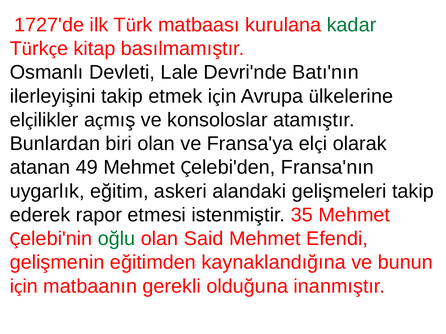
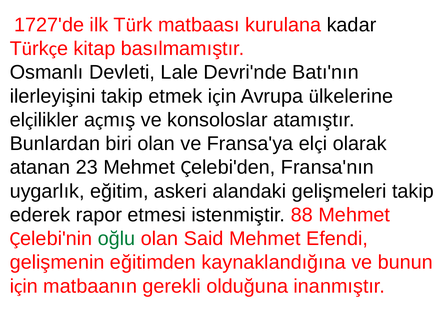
kadar colour: green -> black (352, 25)
49: 49 -> 23 (87, 168)
35: 35 -> 88 (302, 215)
